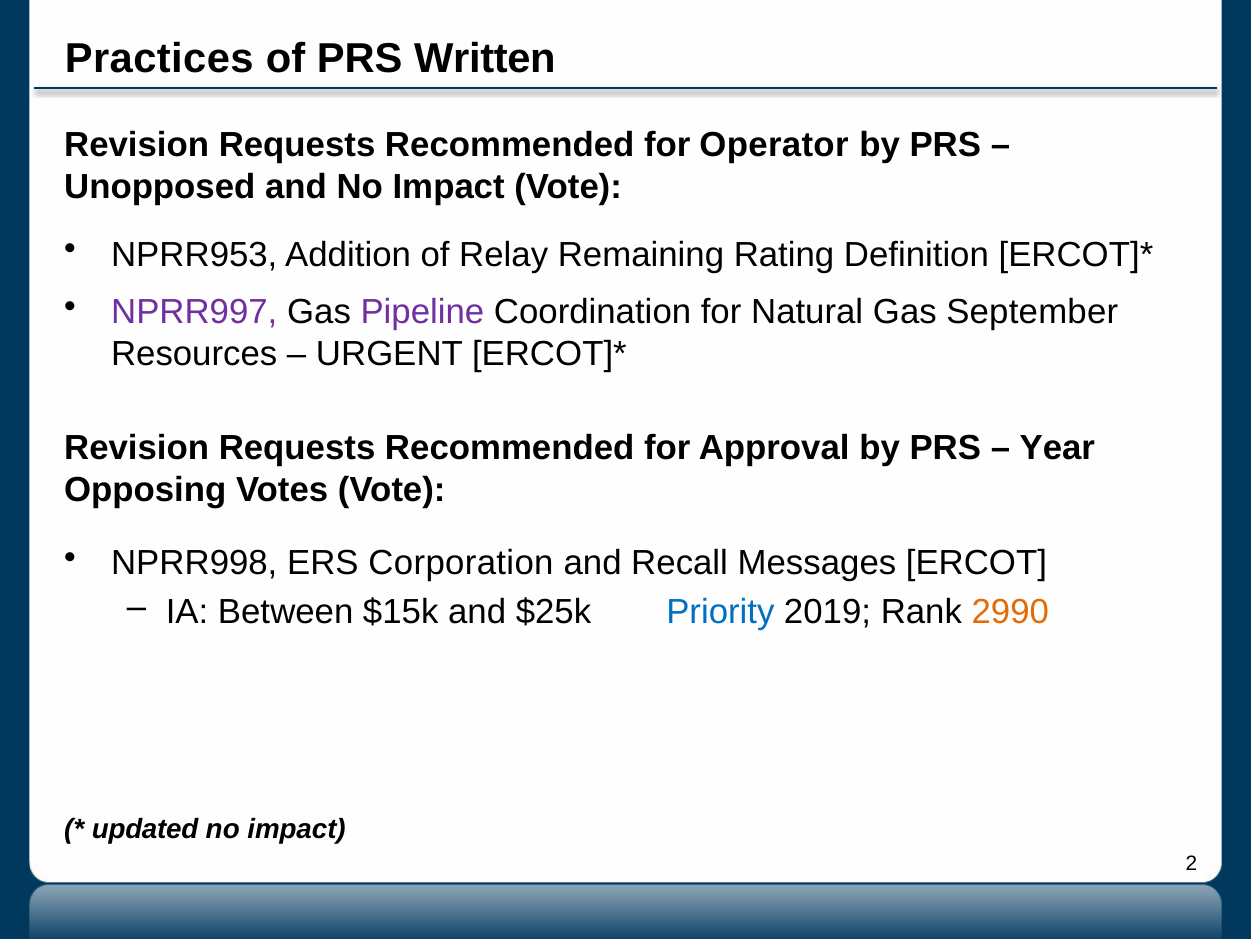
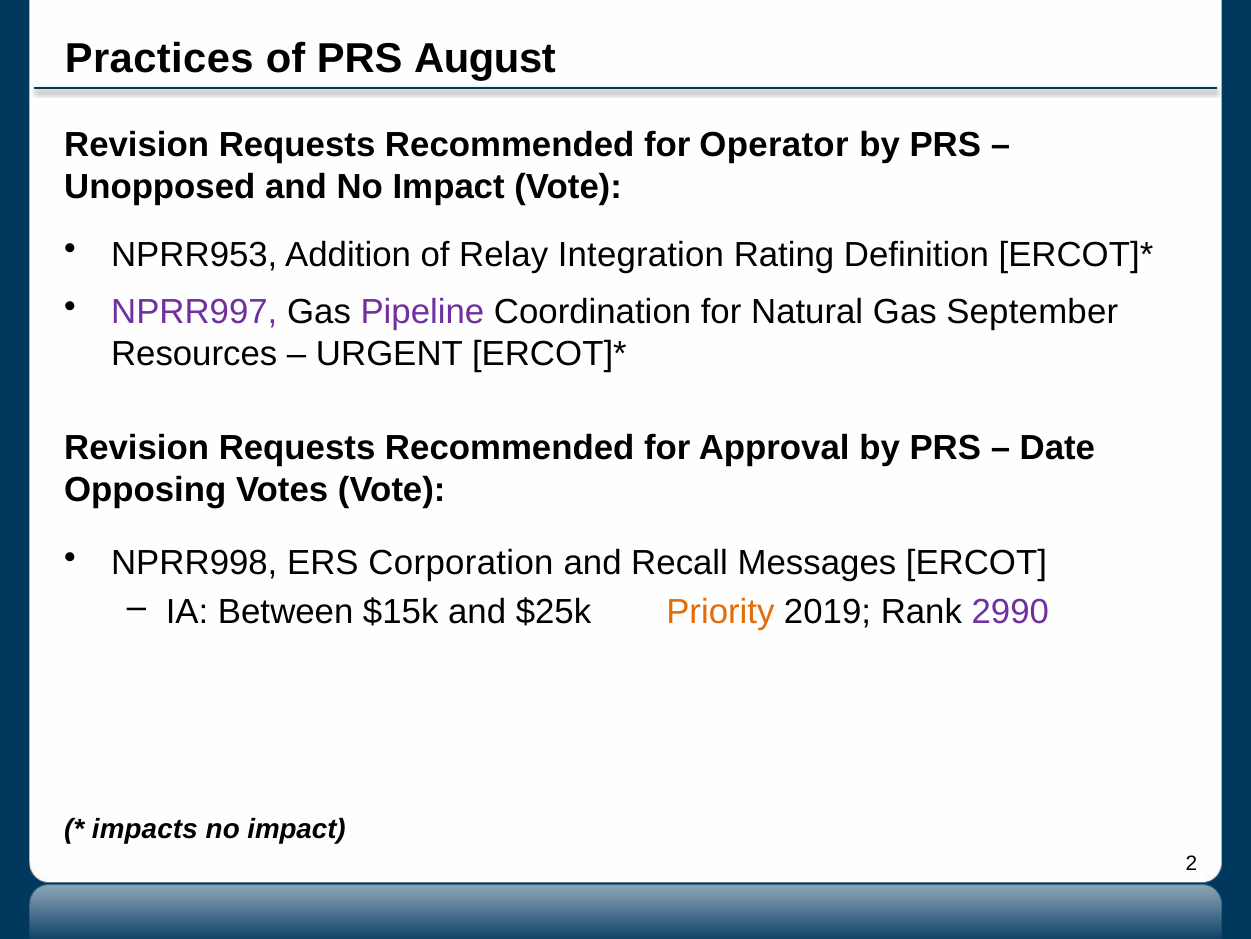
Written: Written -> August (485, 59)
Remaining: Remaining -> Integration (641, 255)
Year: Year -> Date (1057, 448)
Priority colour: blue -> orange (720, 612)
2990 colour: orange -> purple (1010, 612)
updated: updated -> impacts (145, 829)
